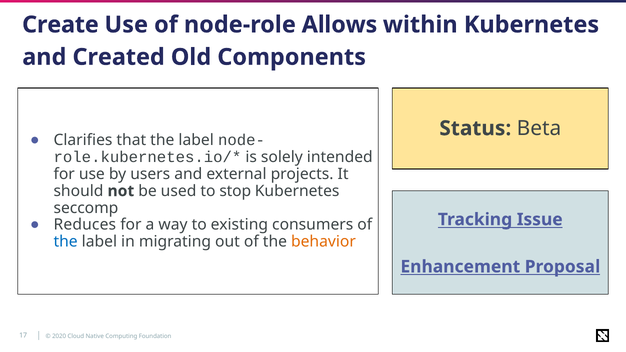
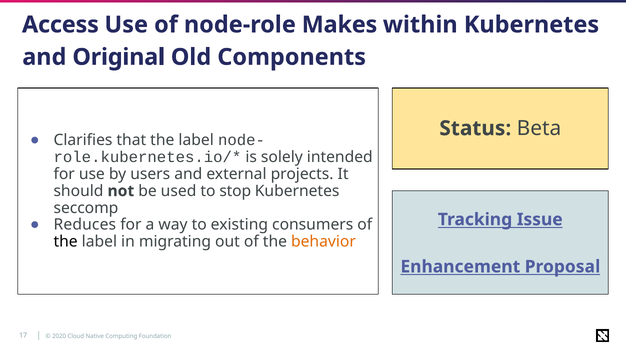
Create: Create -> Access (60, 25)
Allows: Allows -> Makes (339, 25)
Created: Created -> Original (119, 57)
the colour: blue -> black (66, 242)
